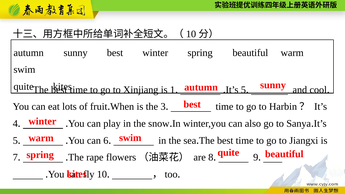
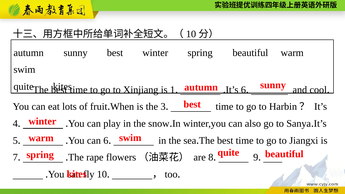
5: 5 -> 6 (243, 90)
